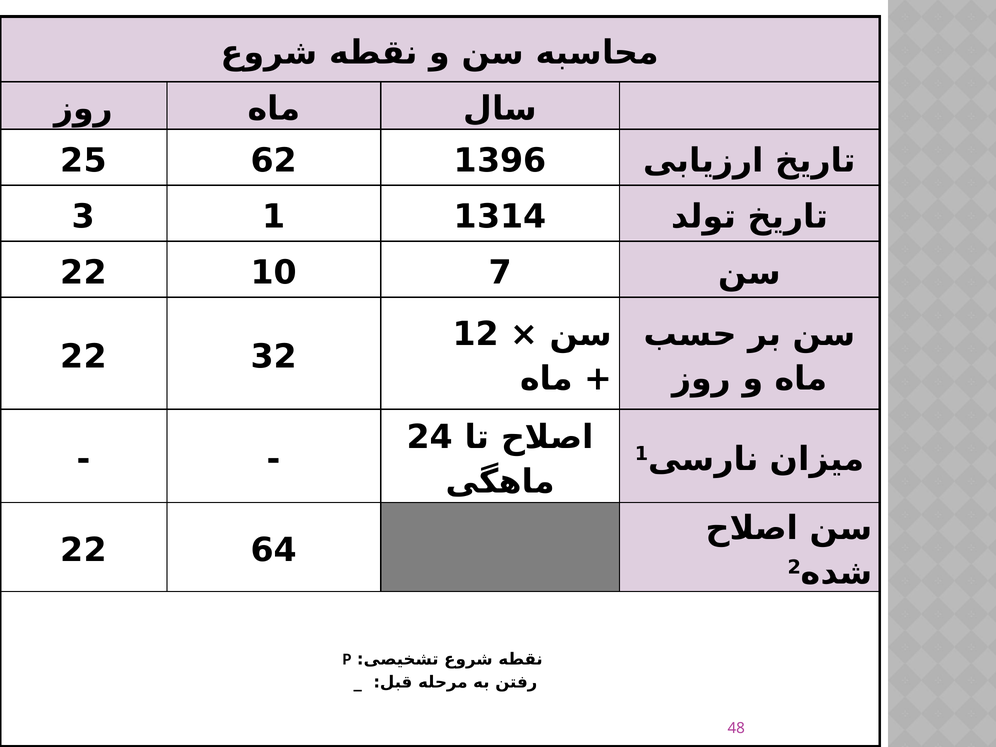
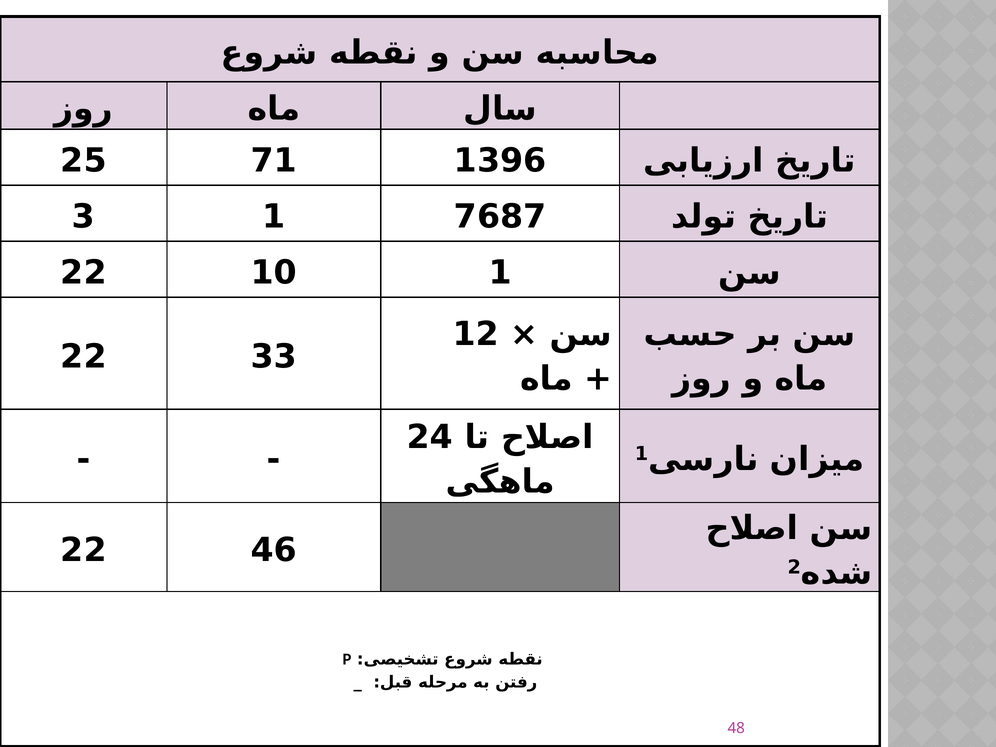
62: 62 -> 71 (274, 161)
1314: 1314 -> 7687 (500, 217)
10 7: 7 -> 1 (500, 273)
32: 32 -> 33 (274, 357)
64: 64 -> 46 (274, 551)
